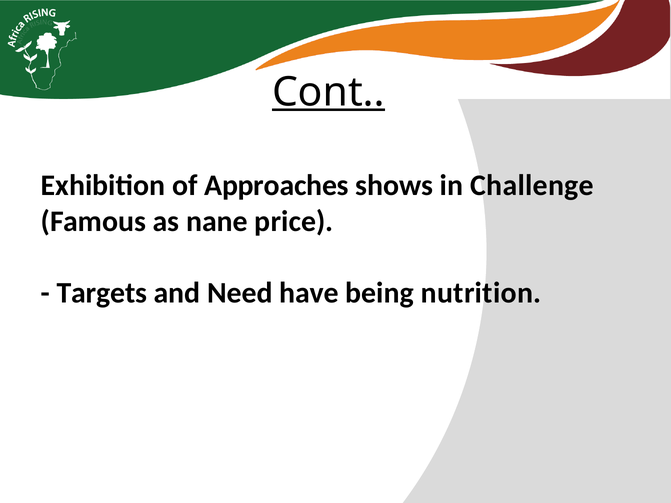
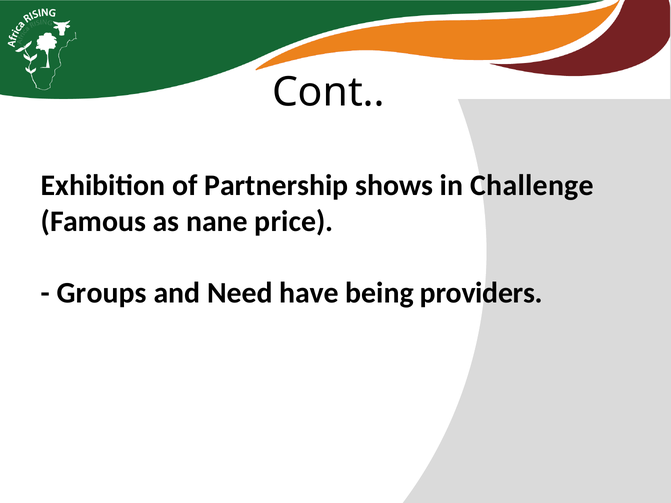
Cont underline: present -> none (328, 92)
Approaches: Approaches -> Partnership (276, 185)
Targets: Targets -> Groups (102, 293)
nutrition: nutrition -> providers (481, 293)
